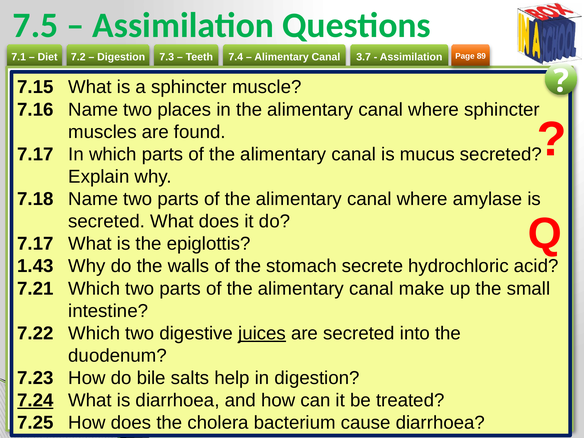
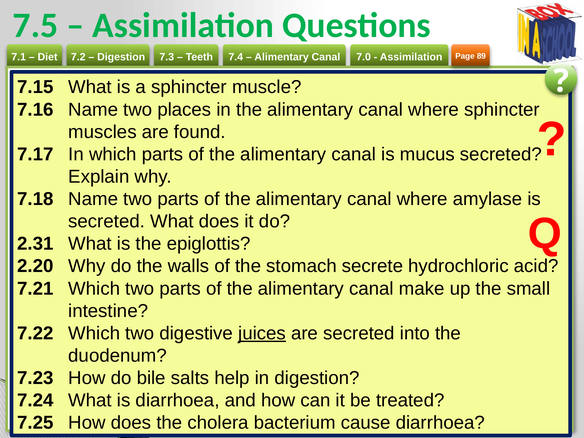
3.7: 3.7 -> 7.0 (364, 57)
7.17: 7.17 -> 2.31 (35, 244)
1.43: 1.43 -> 2.20 (35, 266)
7.24 underline: present -> none (35, 400)
